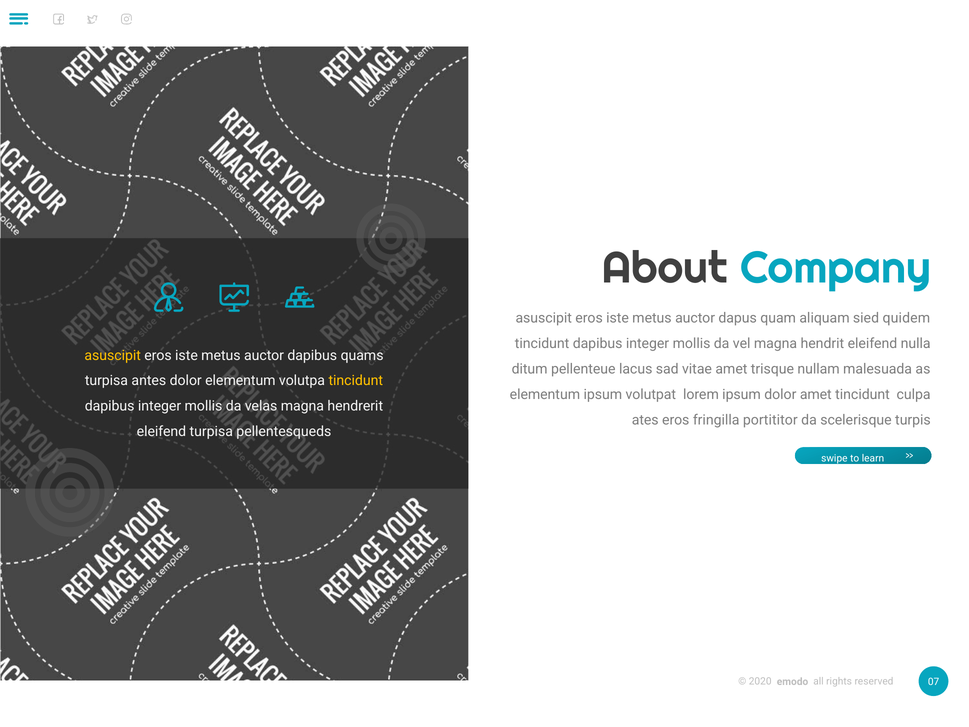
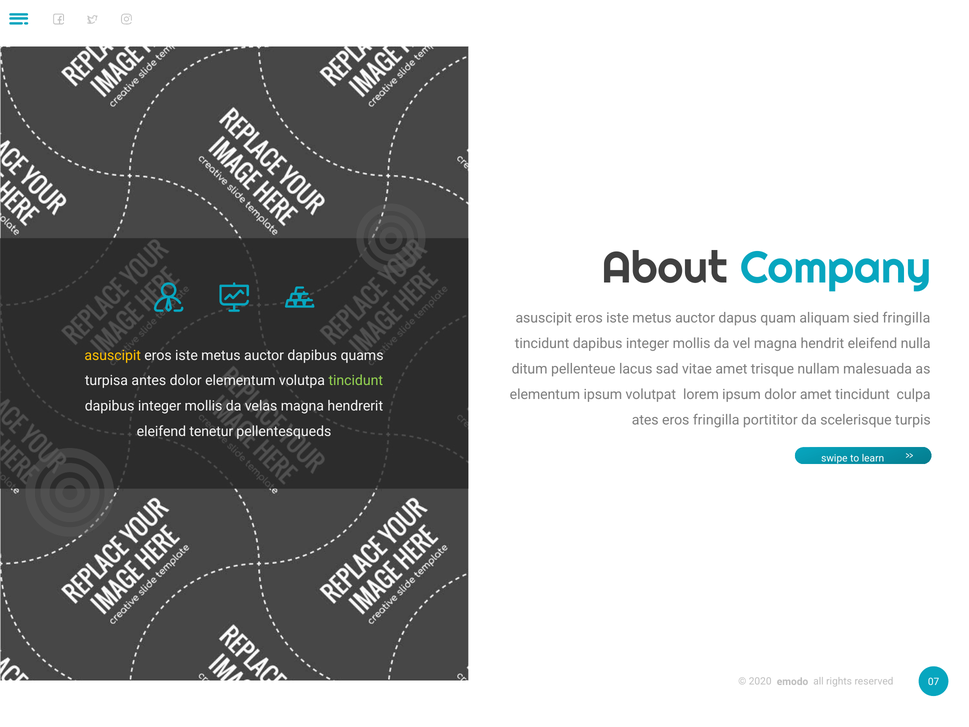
sied quidem: quidem -> fringilla (906, 318)
tincidunt colour: yellow -> light green (356, 381)
eleifend turpisa: turpisa -> tenetur (211, 432)
